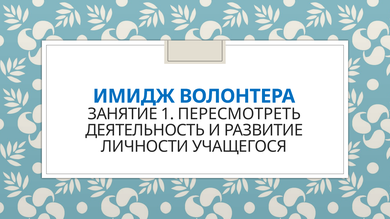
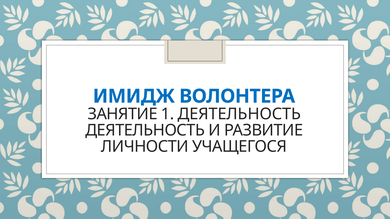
1 ПЕРЕСМОТРЕТЬ: ПЕРЕСМОТРЕТЬ -> ДЕЯТЕЛЬНОСТЬ (239, 114)
